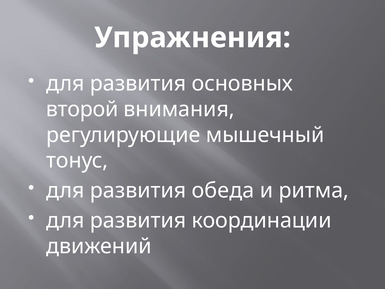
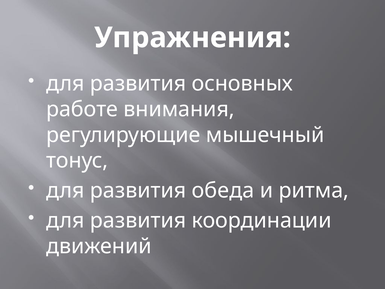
второй: второй -> работе (82, 109)
